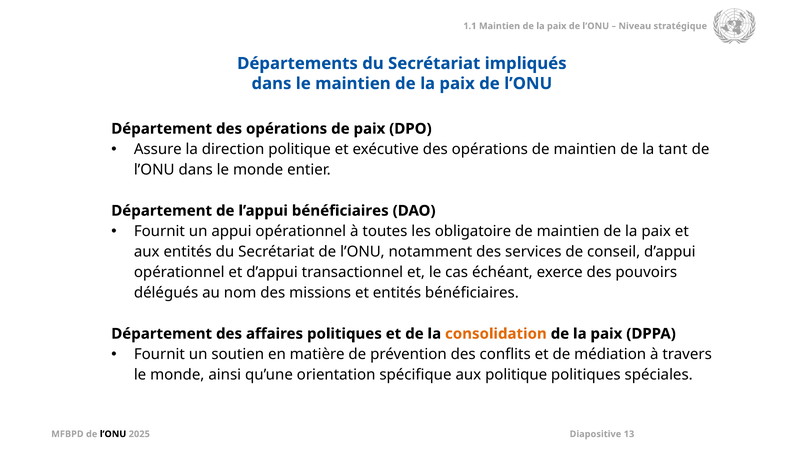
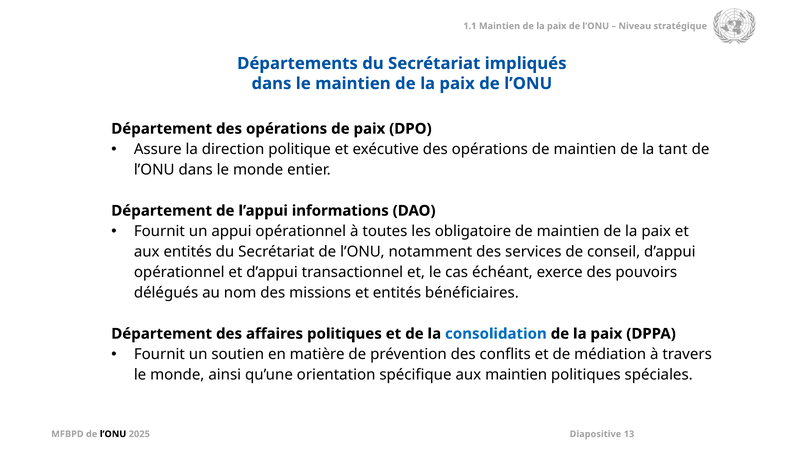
l’appui bénéficiaires: bénéficiaires -> informations (340, 211)
consolidation colour: orange -> blue (496, 334)
aux politique: politique -> maintien (516, 375)
